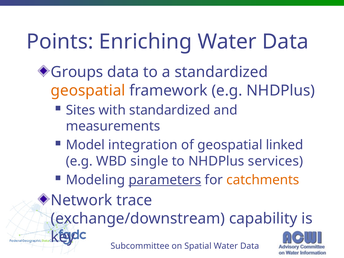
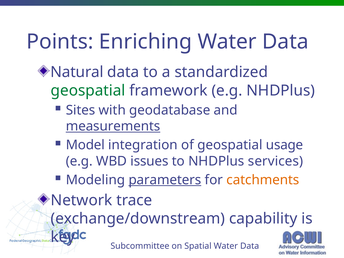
Groups: Groups -> Natural (77, 72)
geospatial colour: orange -> green (88, 91)
with standardized: standardized -> geodatabase (170, 110)
measurements underline: none -> present (113, 126)
linked: linked -> usage (285, 145)
single: single -> issues (149, 161)
